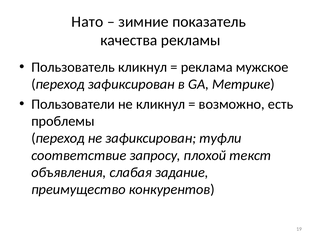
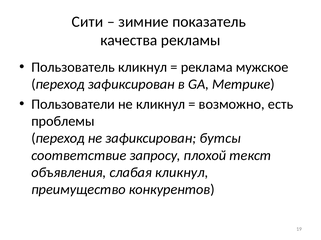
Нато: Нато -> Сити (87, 22)
туфли: туфли -> бутсы (220, 139)
слабая задание: задание -> кликнул (182, 173)
